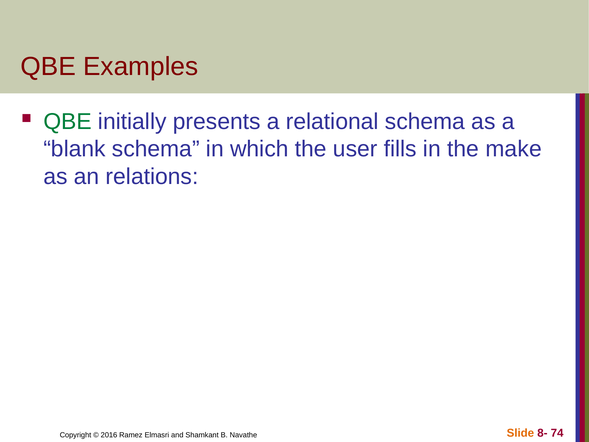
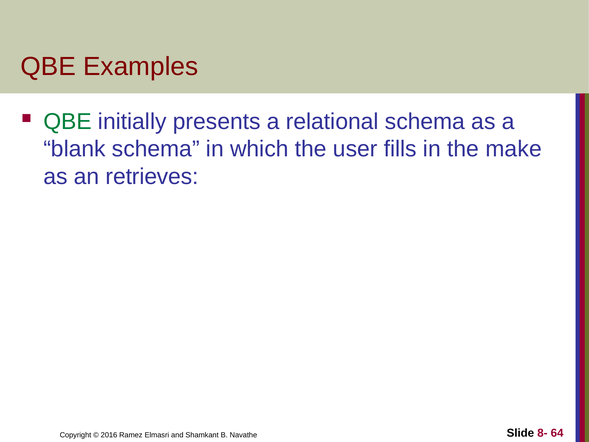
relations: relations -> retrieves (152, 176)
Slide colour: orange -> black (520, 433)
74: 74 -> 64 (557, 433)
